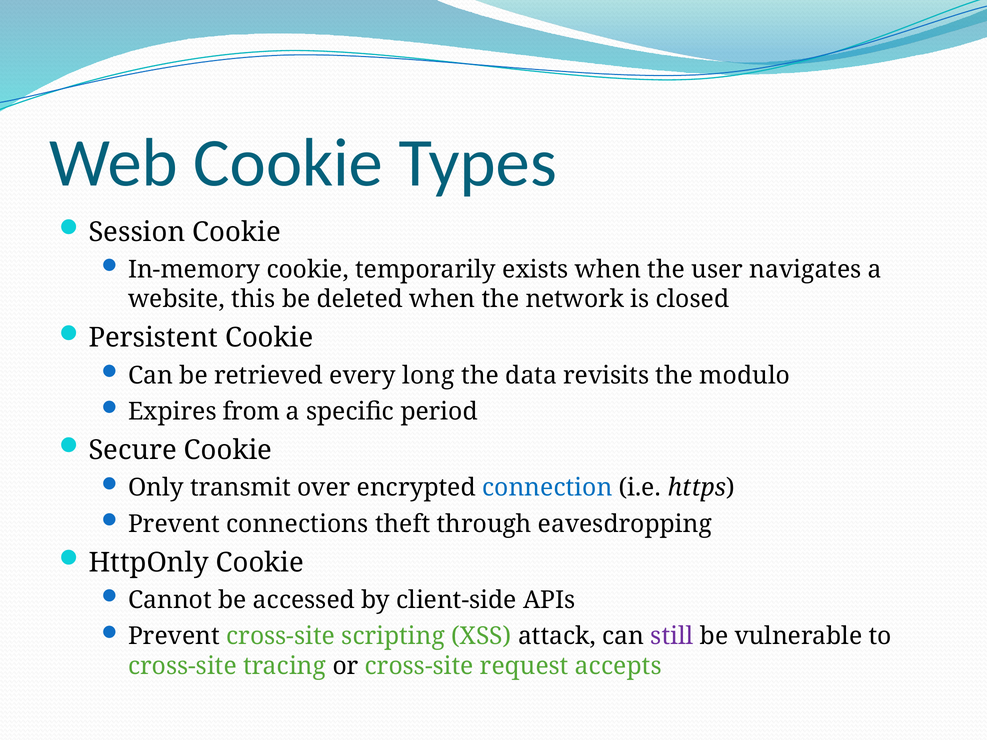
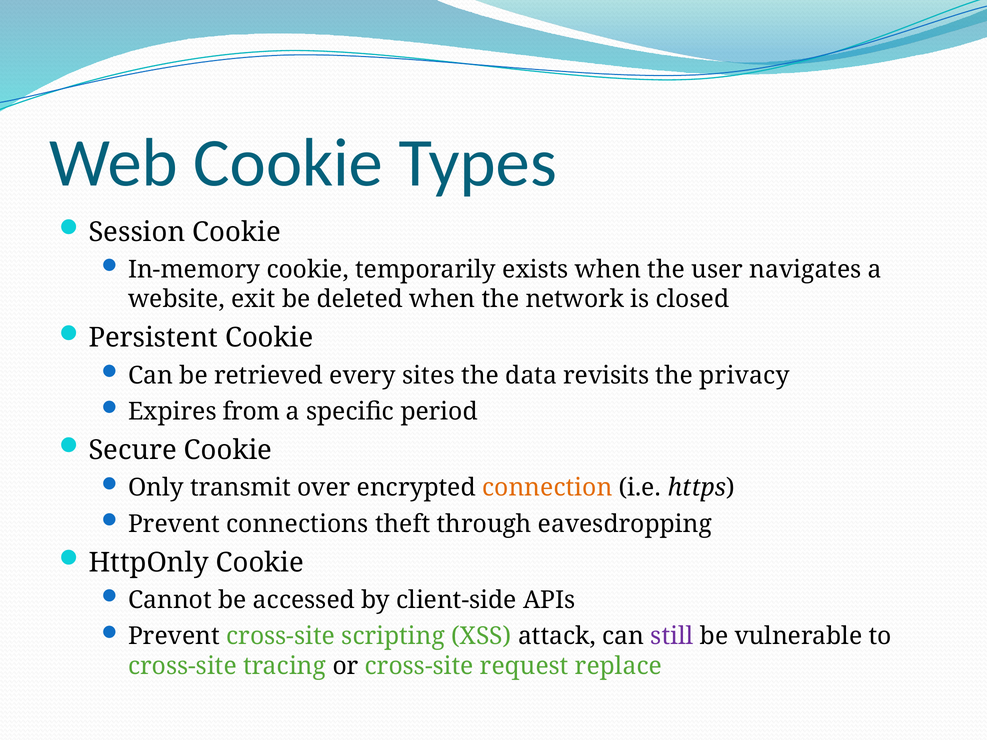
this: this -> exit (253, 299)
long: long -> sites (428, 376)
modulo: modulo -> privacy (745, 376)
connection colour: blue -> orange (547, 488)
accepts: accepts -> replace (618, 666)
